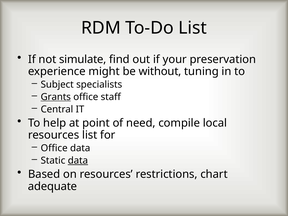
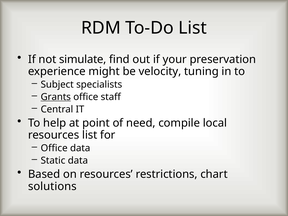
without: without -> velocity (160, 71)
data underline: present -> none (78, 161)
adequate: adequate -> solutions (52, 186)
